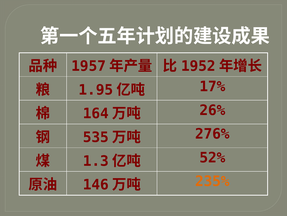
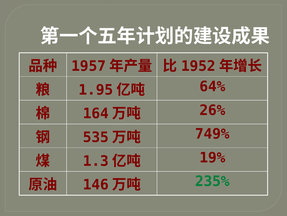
17%: 17% -> 64% (212, 86)
276%: 276% -> 749% (212, 134)
52%: 52% -> 19% (212, 157)
235% colour: orange -> green (212, 181)
